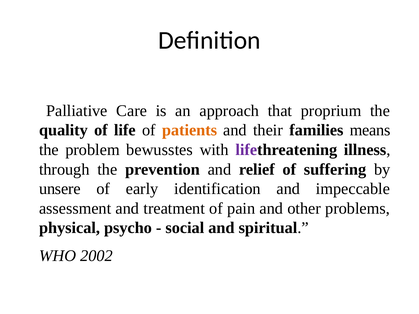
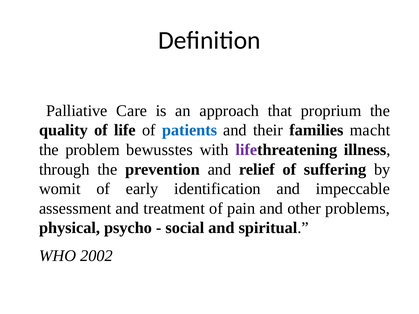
patients colour: orange -> blue (189, 130)
means: means -> macht (370, 130)
unsere: unsere -> womit (60, 189)
